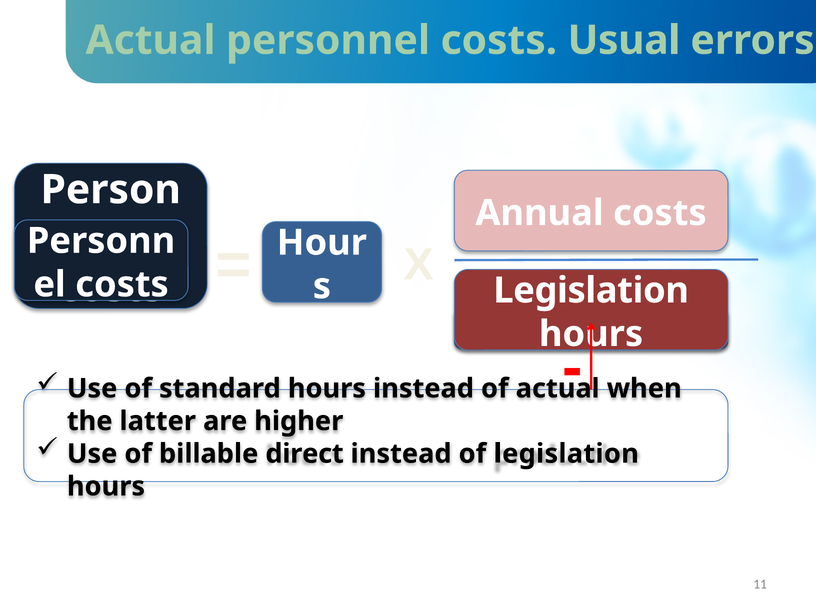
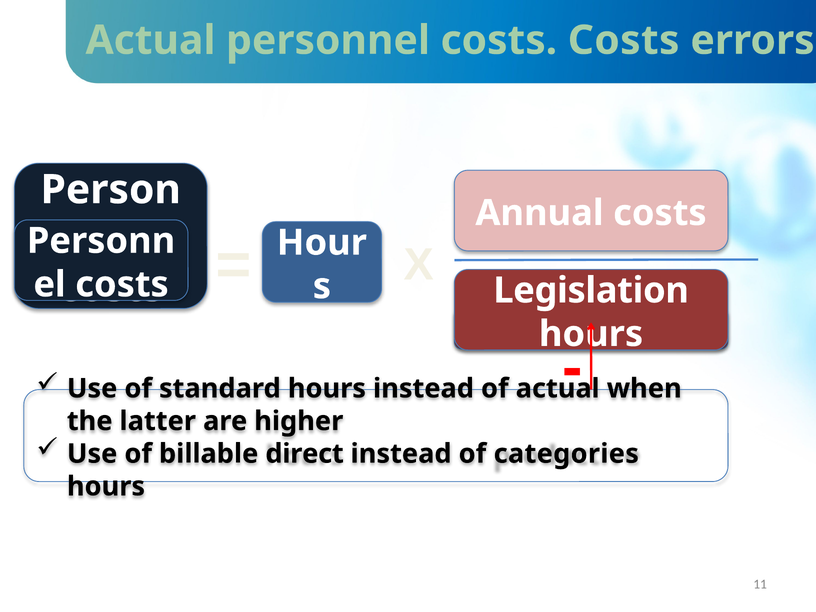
costs Usual: Usual -> Costs (624, 40)
of legislation: legislation -> categories (566, 454)
